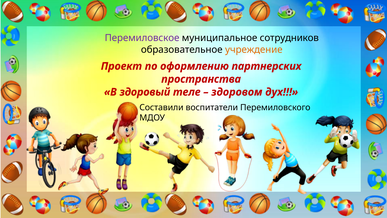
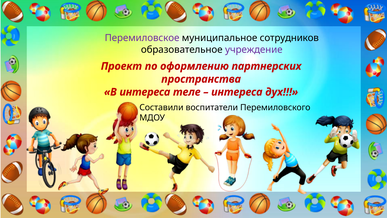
учреждение colour: orange -> purple (254, 50)
В здоровый: здоровый -> интереса (145, 92)
здоровом: здоровом -> интереса (237, 92)
